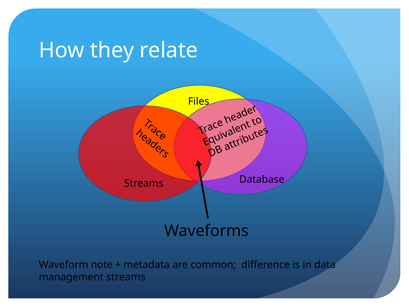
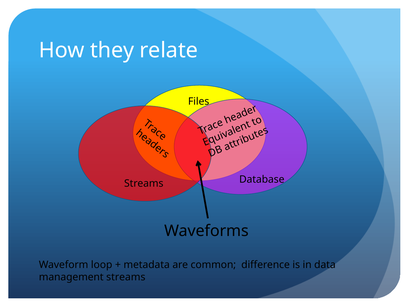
note: note -> loop (102, 264)
